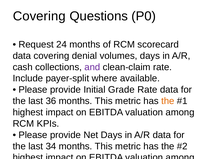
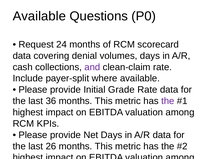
Covering: Covering -> Available (39, 16)
the colour: orange -> purple (168, 101)
34: 34 -> 26 (51, 146)
